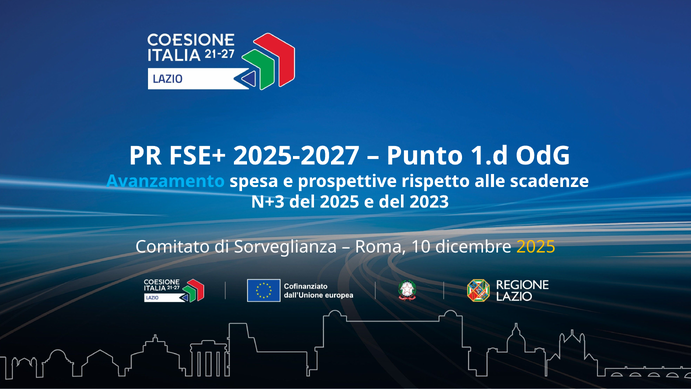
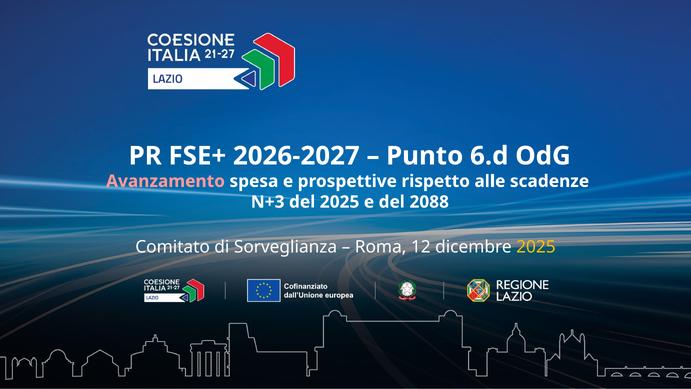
2025-2027: 2025-2027 -> 2026-2027 (296, 156)
1.d: 1.d -> 6.d (489, 156)
Avanzamento colour: light blue -> pink (166, 181)
2023: 2023 -> 2088 (429, 202)
10: 10 -> 12 (421, 247)
